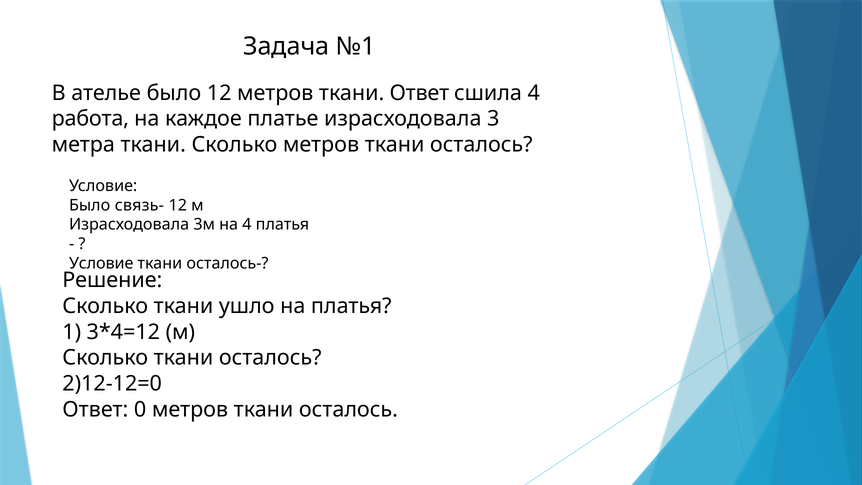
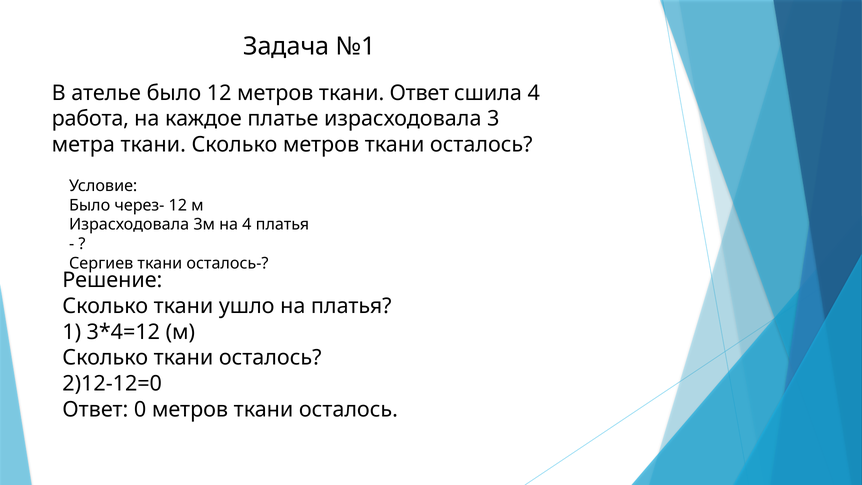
связь-: связь- -> через- (139, 205)
Условие: Условие -> Сергиев (101, 263)
